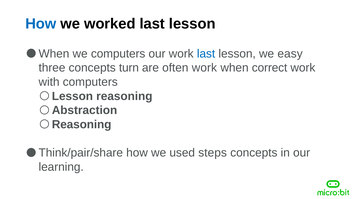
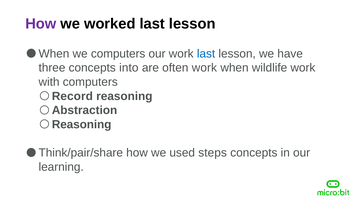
How colour: blue -> purple (41, 24)
easy: easy -> have (290, 54)
turn: turn -> into (129, 68)
correct: correct -> wildlife (270, 68)
Lesson: Lesson -> Record (72, 96)
